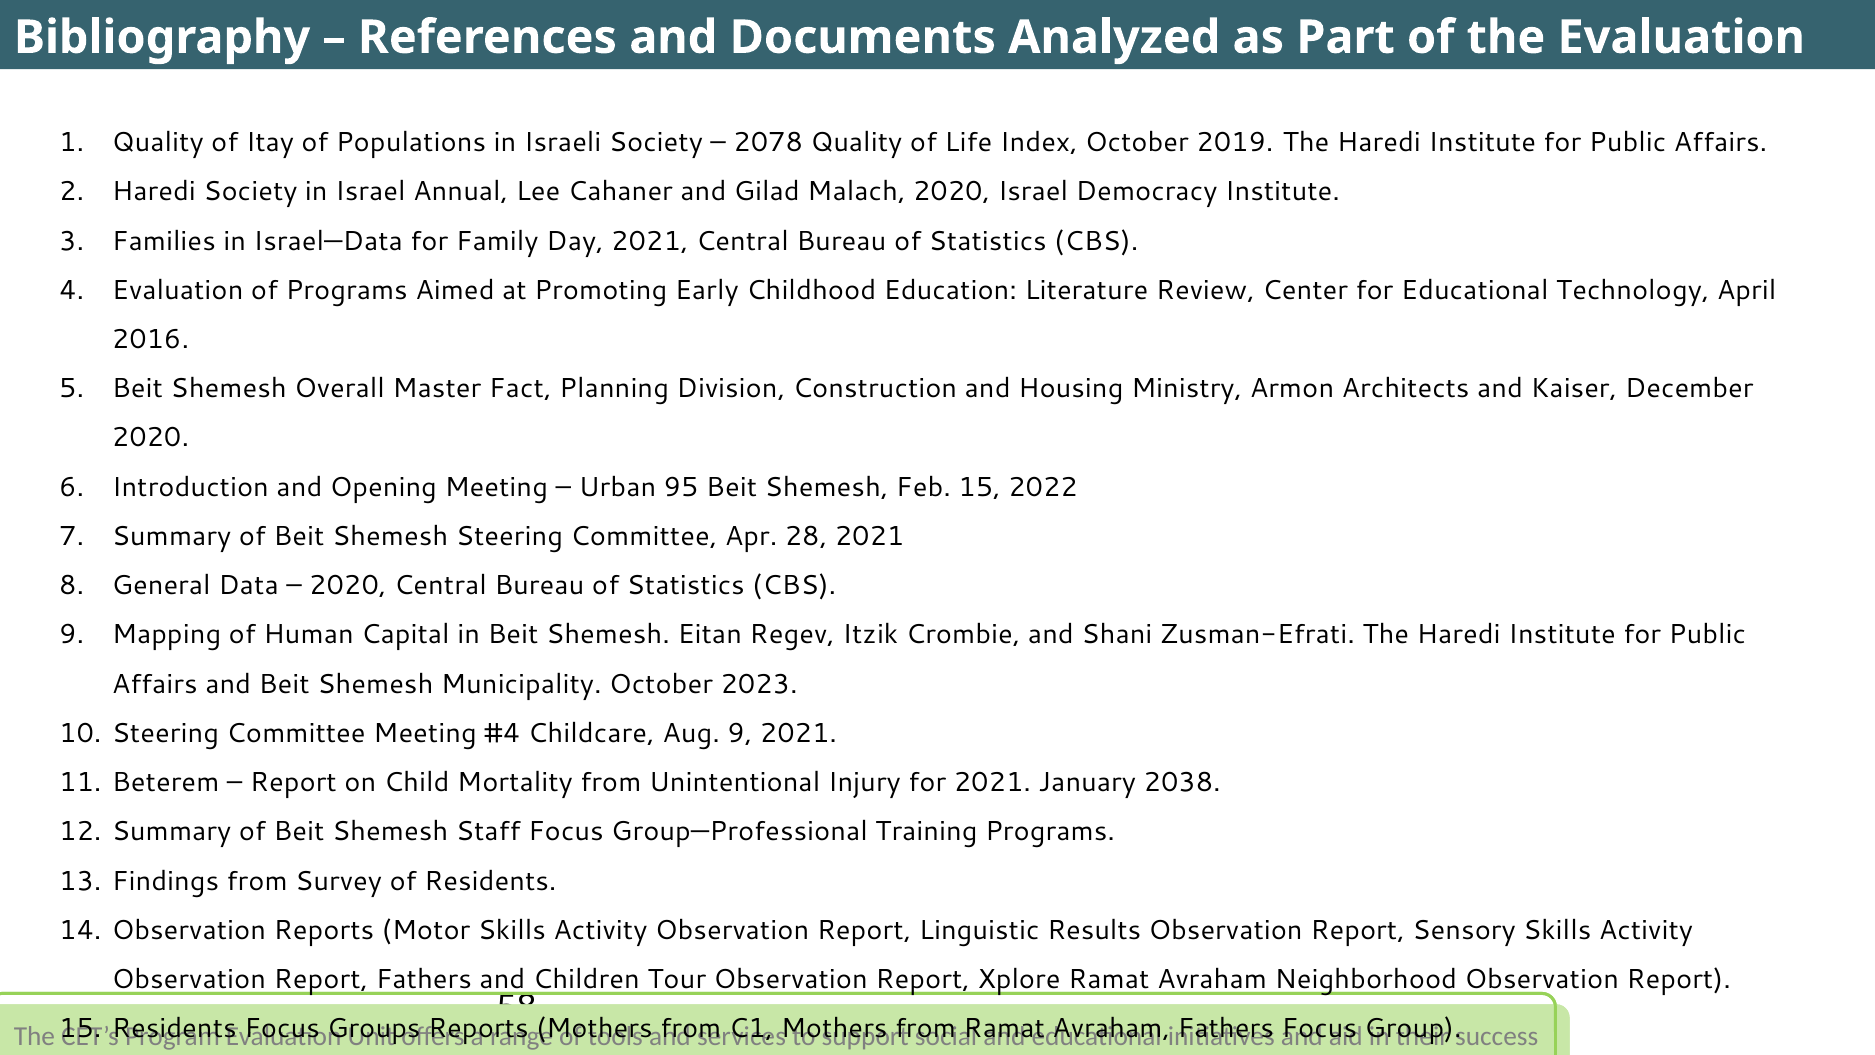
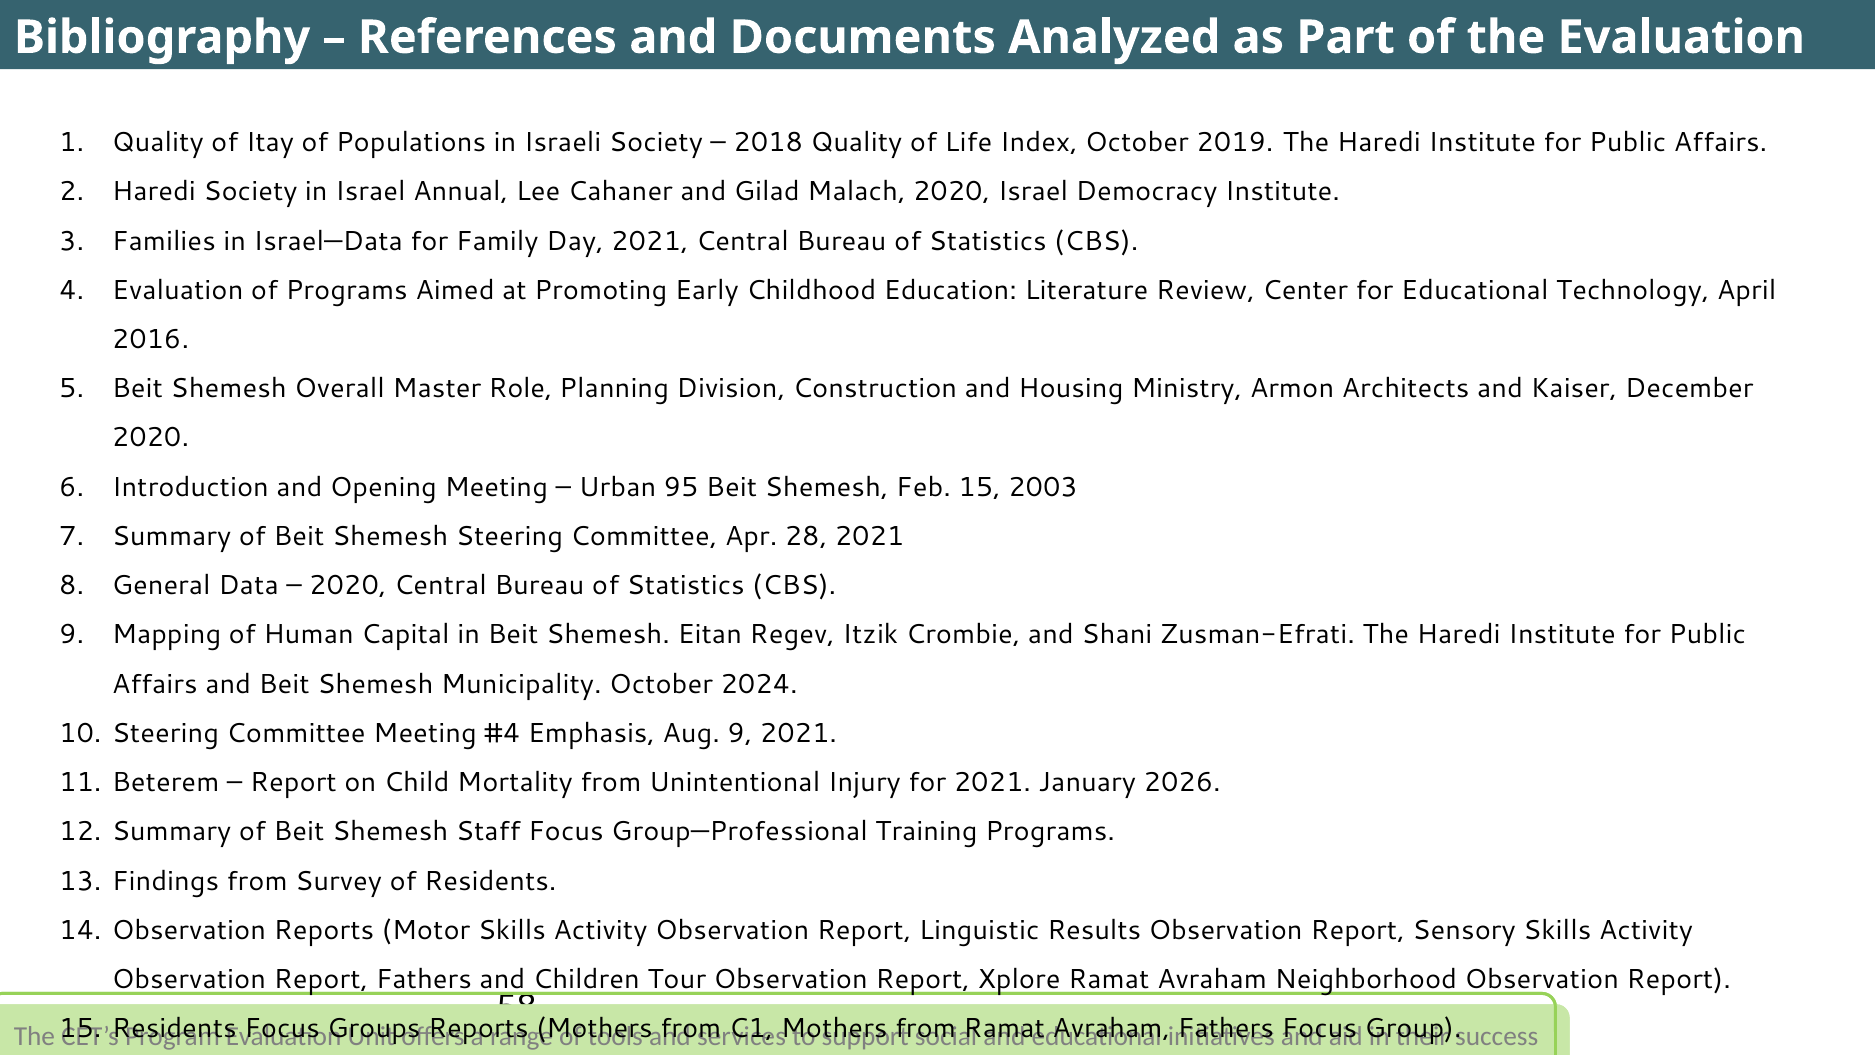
2078: 2078 -> 2018 (768, 143)
Fact: Fact -> Role (520, 389)
2022: 2022 -> 2003 (1043, 487)
2023: 2023 -> 2024 (759, 684)
Childcare: Childcare -> Emphasis (591, 733)
2038: 2038 -> 2026 (1182, 782)
